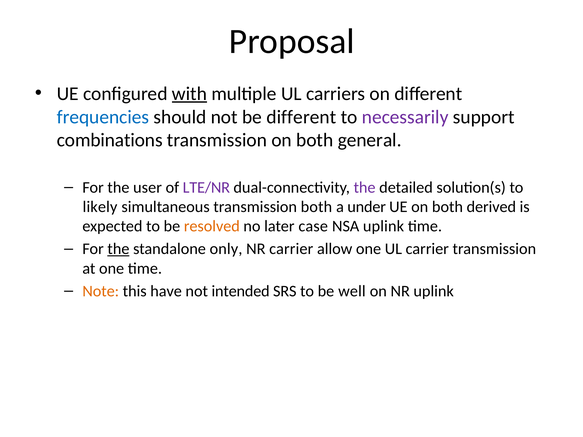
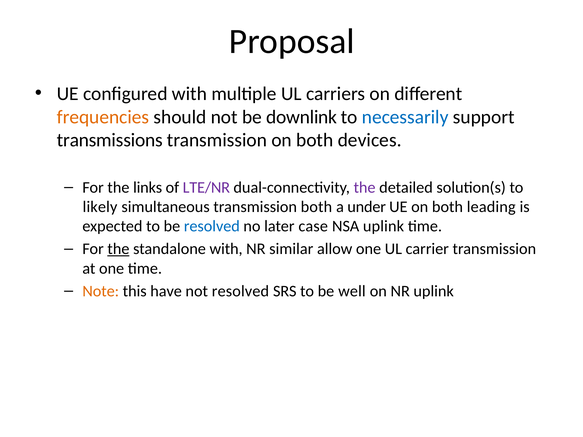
with underline: present -> none (189, 94)
frequencies colour: blue -> orange (103, 117)
be different: different -> downlink (302, 117)
necessarily colour: purple -> blue (405, 117)
combinations: combinations -> transmissions (110, 140)
general: general -> devices (370, 140)
user: user -> links (148, 187)
derived: derived -> leading (491, 207)
resolved colour: orange -> blue (212, 226)
standalone only: only -> with (226, 249)
NR carrier: carrier -> similar (291, 249)
not intended: intended -> resolved (240, 291)
